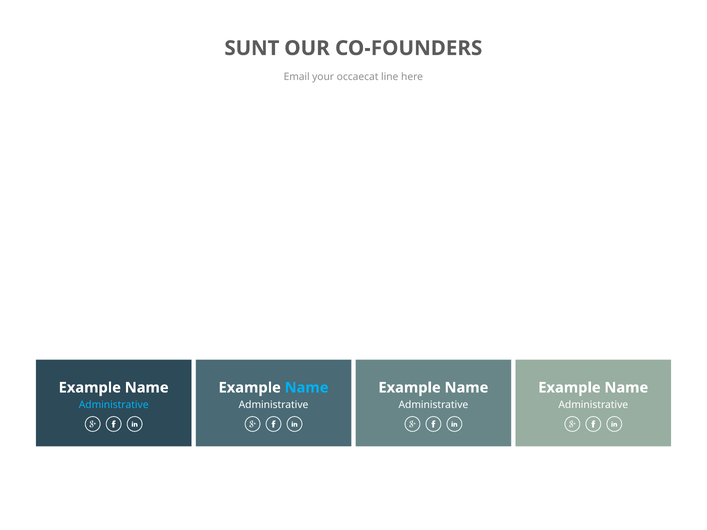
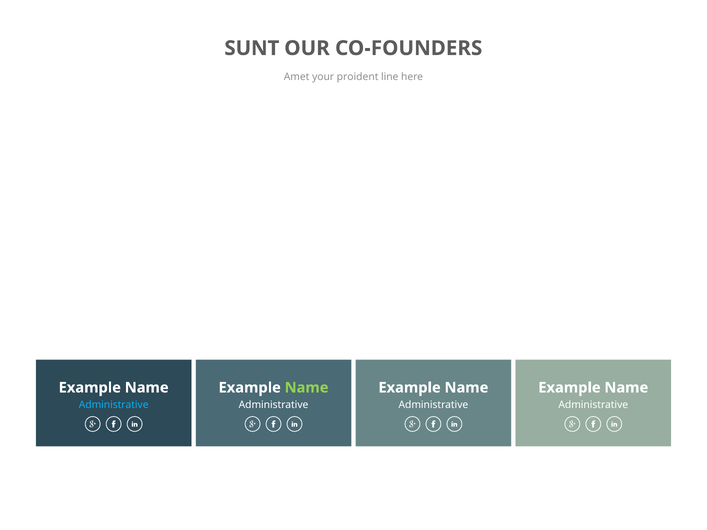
Email: Email -> Amet (297, 77)
occaecat: occaecat -> proident (358, 77)
Name colour: light blue -> light green (307, 388)
